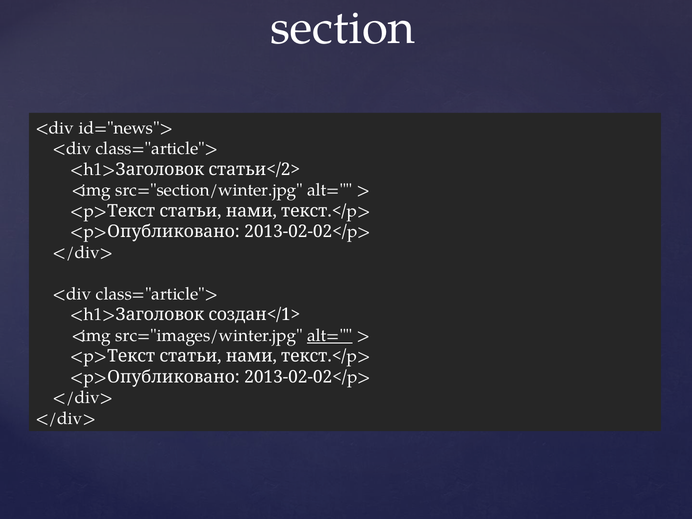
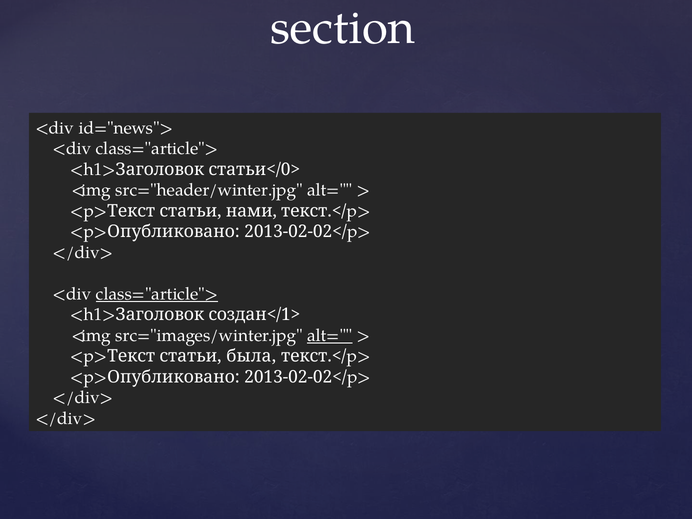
статьи</2>: статьи</2> -> статьи</0> (254, 169)
src="section/winter.jpg: src="section/winter.jpg -> src="header/winter.jpg (209, 190)
class="article"> underline: none -> present (157, 294)
нами: нами -> была (251, 356)
